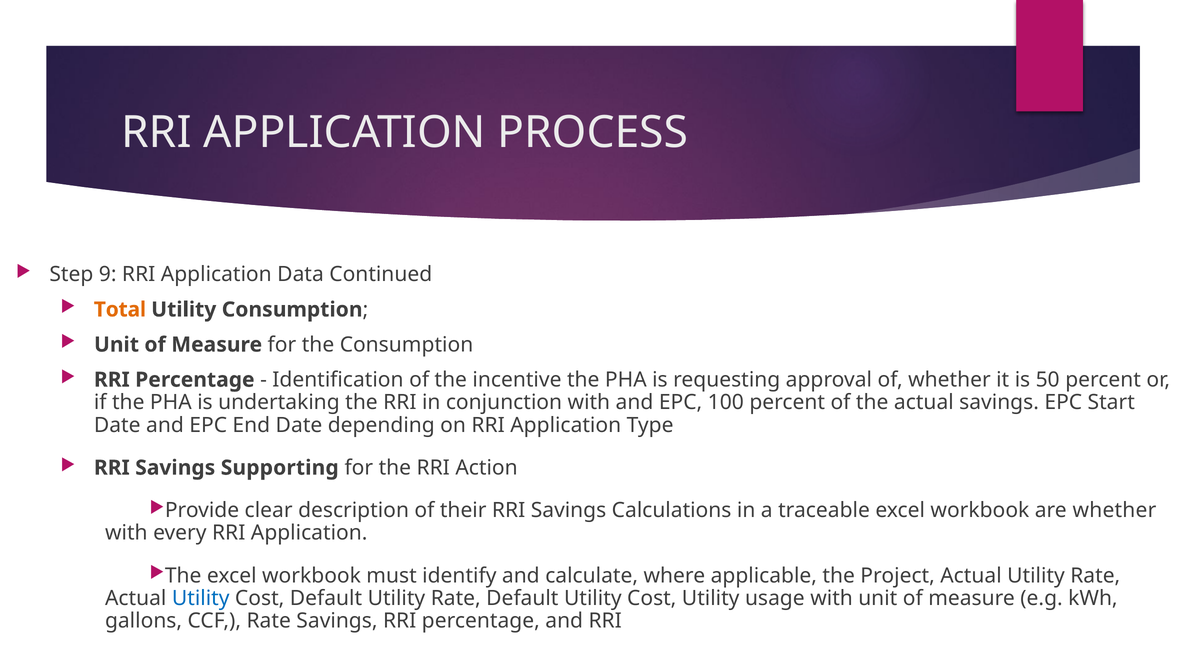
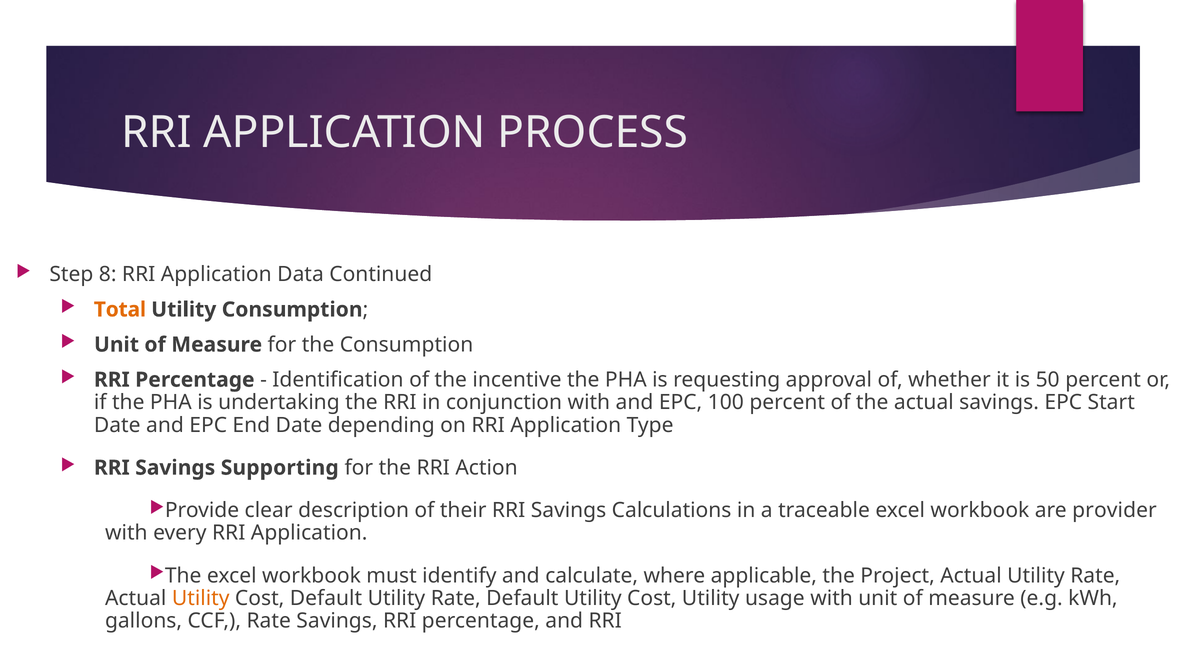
9: 9 -> 8 (108, 274)
are whether: whether -> provider (1115, 510)
Utility colour: blue -> orange (201, 598)
